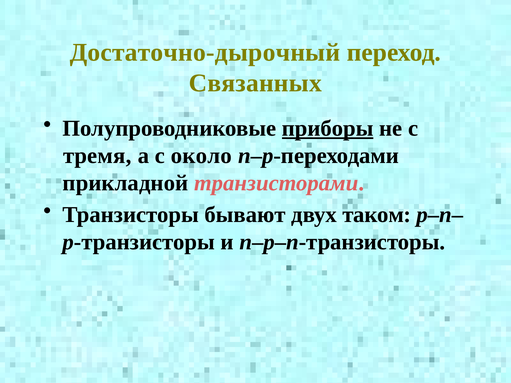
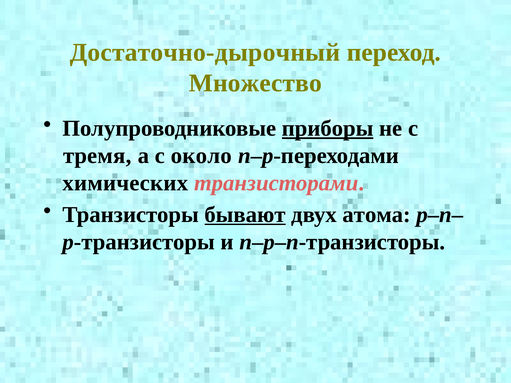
Связанных: Связанных -> Множество (255, 83)
прикладной: прикладной -> химических (125, 183)
бывают underline: none -> present (245, 215)
таком: таком -> атома (377, 215)
